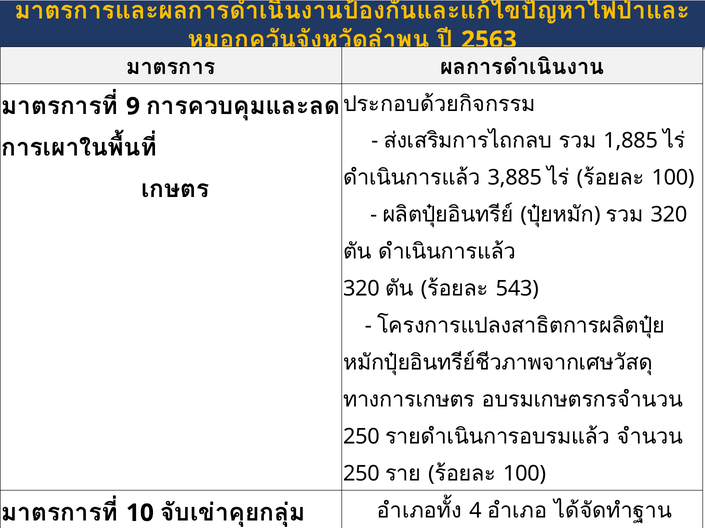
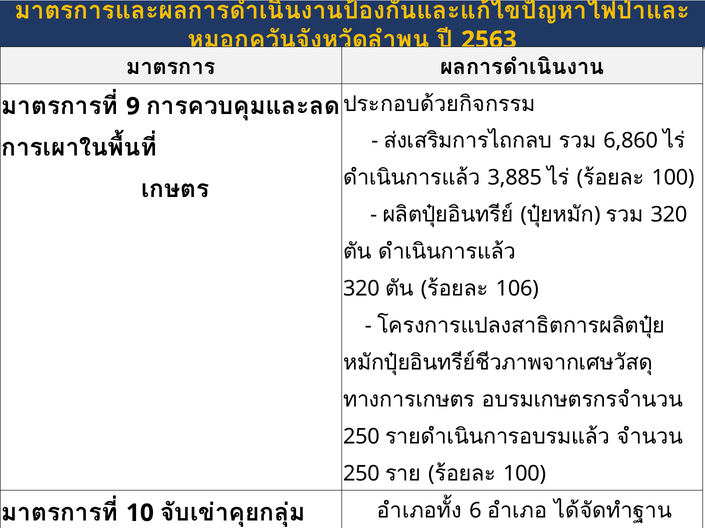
1,885: 1,885 -> 6,860 (631, 141)
543: 543 -> 106 (517, 289)
4: 4 -> 6 (475, 511)
